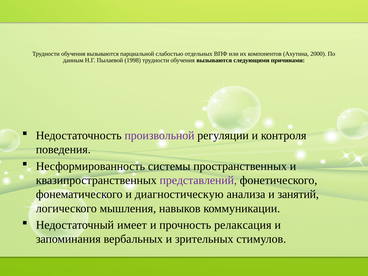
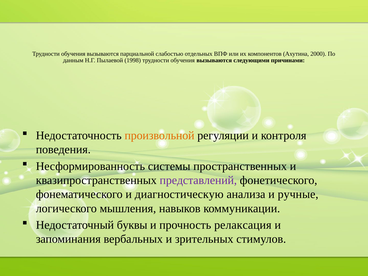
произвольной colour: purple -> orange (160, 136)
занятий: занятий -> ручные (298, 194)
имеет: имеет -> буквы (132, 225)
